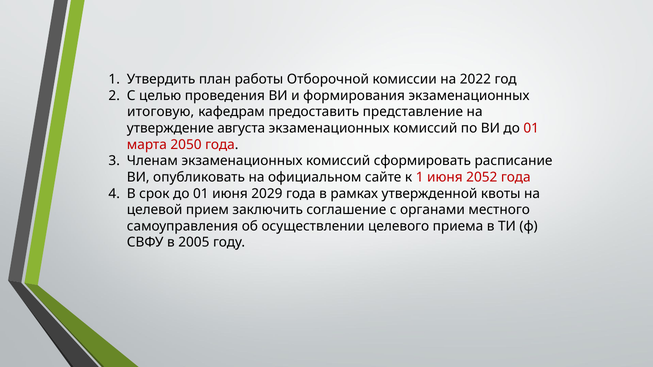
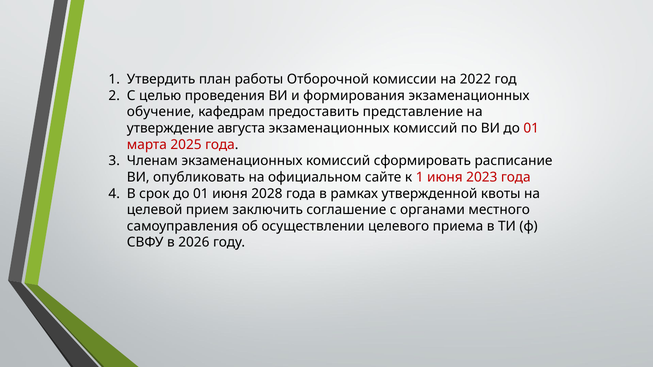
итоговую: итоговую -> обучение (161, 112)
2050: 2050 -> 2025 (186, 145)
2052: 2052 -> 2023 (482, 177)
2029: 2029 -> 2028 (267, 194)
2005: 2005 -> 2026 (194, 243)
